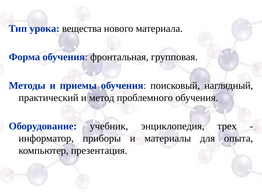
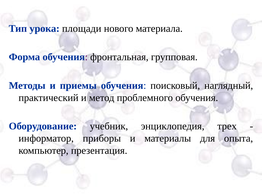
вещества: вещества -> площади (82, 29)
